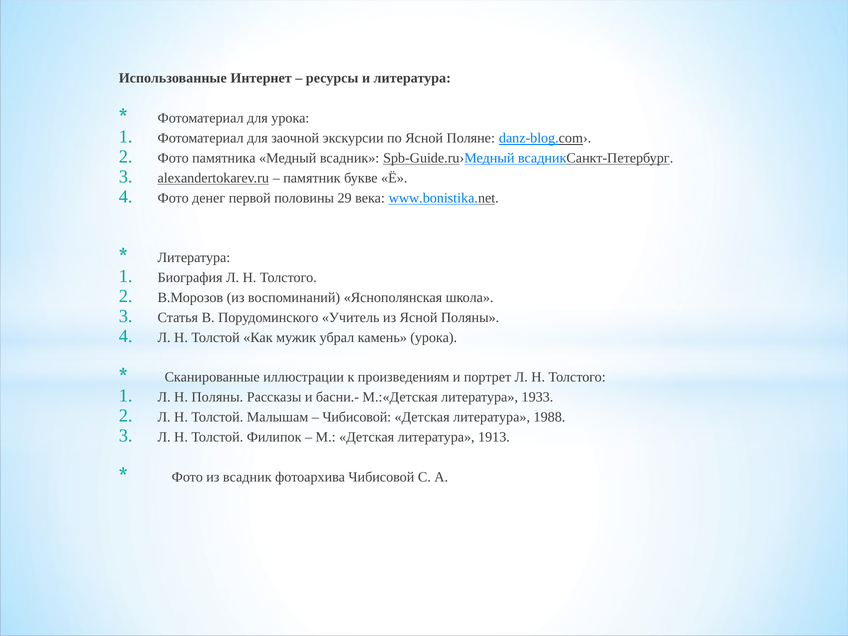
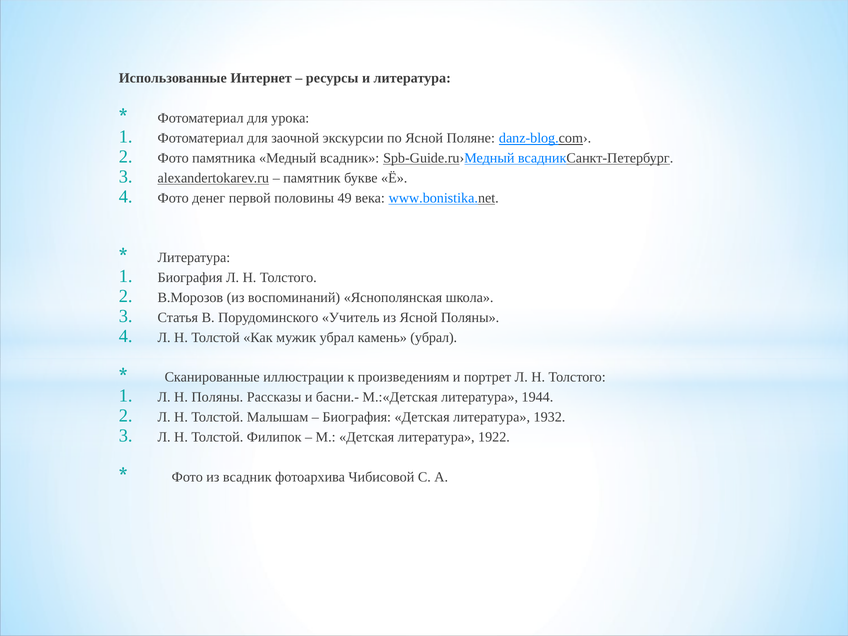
29: 29 -> 49 (345, 198)
камень урока: урока -> убрал (434, 337)
1933: 1933 -> 1944 (537, 397)
Чибисовой: Чибисовой -> Биография (357, 417)
1988: 1988 -> 1932 (549, 417)
1913: 1913 -> 1922 (494, 437)
